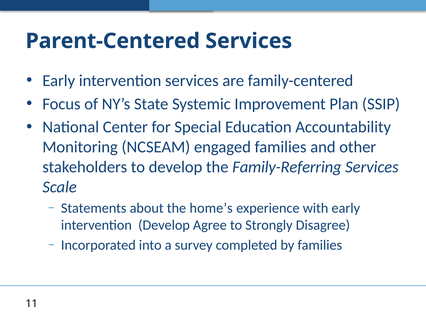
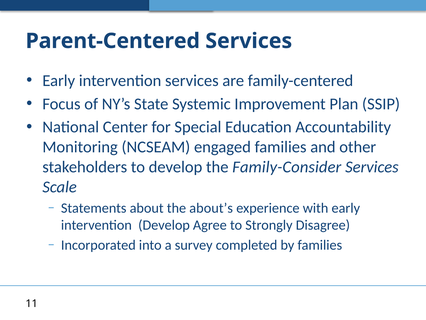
Family-Referring: Family-Referring -> Family-Consider (287, 167)
home’s: home’s -> about’s (211, 208)
